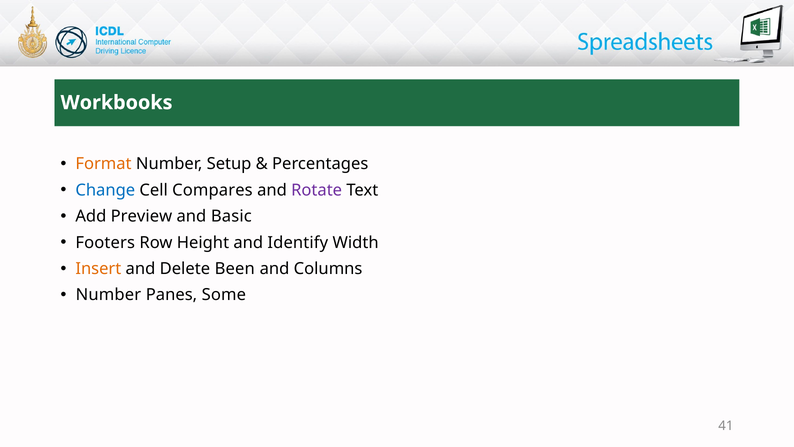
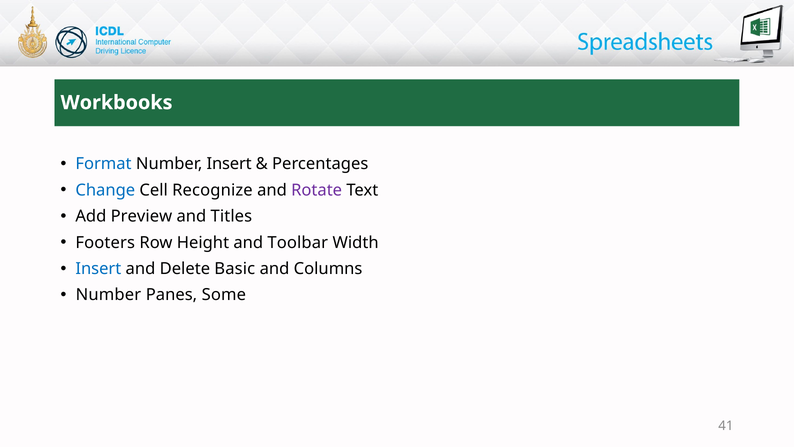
Format colour: orange -> blue (104, 164)
Number Setup: Setup -> Insert (229, 164)
Compares: Compares -> Recognize (212, 190)
Basic: Basic -> Titles (231, 216)
Identify: Identify -> Toolbar (298, 242)
Insert colour: orange -> blue (98, 269)
Been: Been -> Basic (235, 269)
